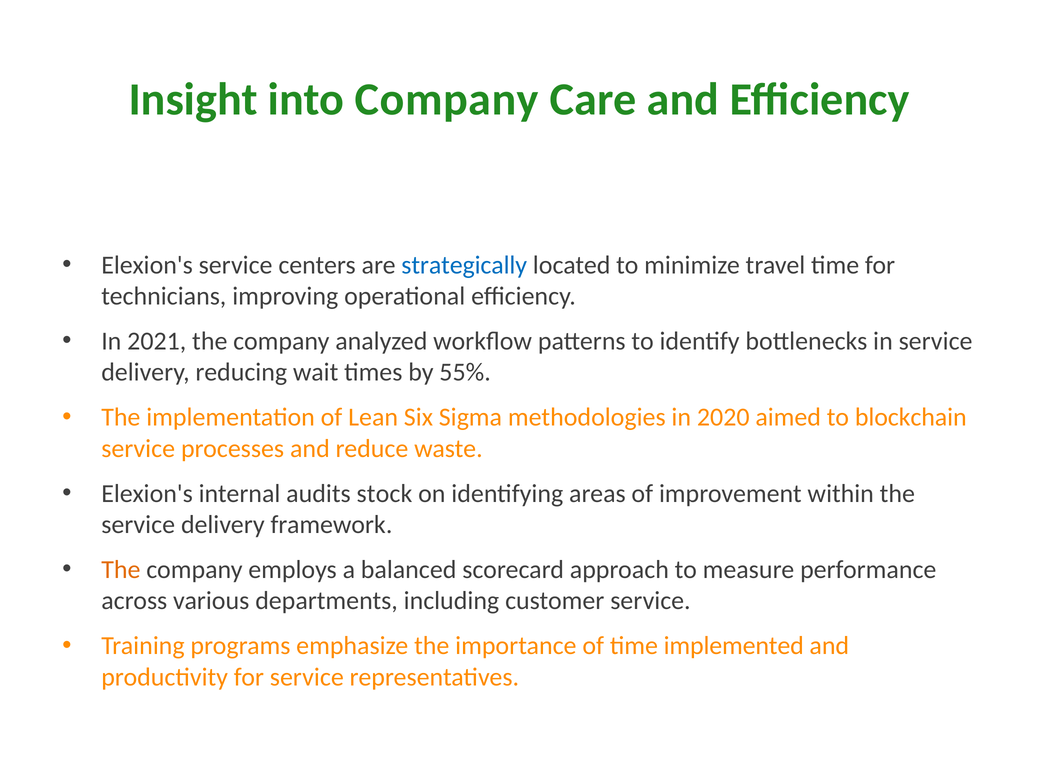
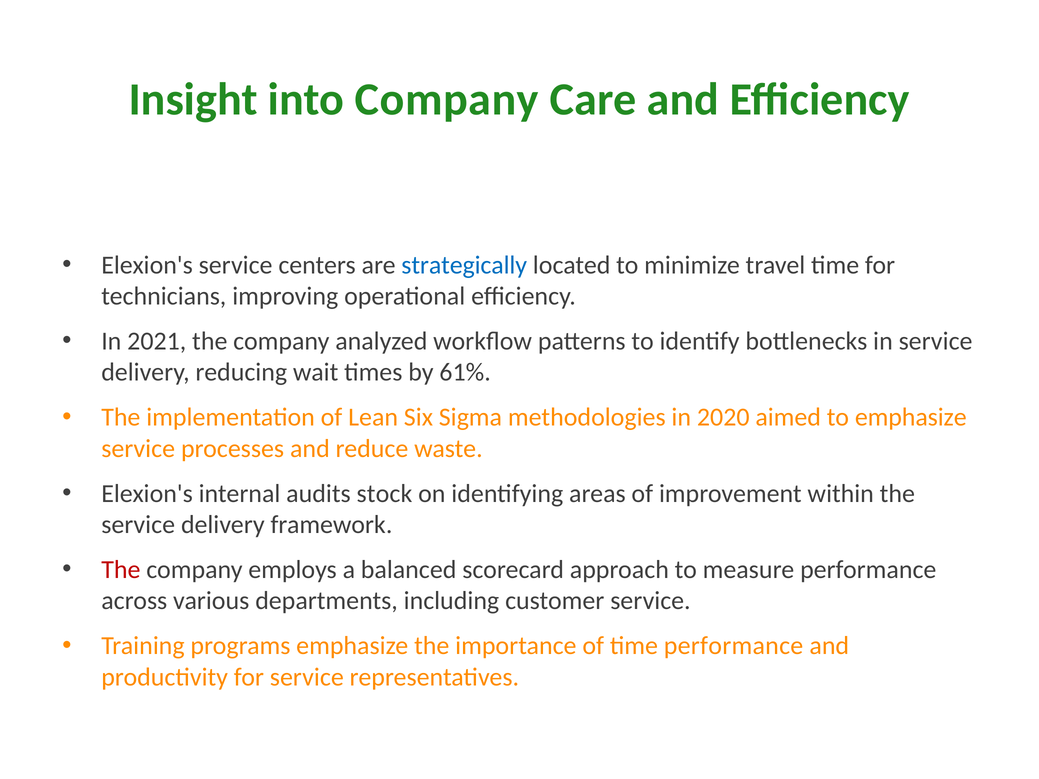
55%: 55% -> 61% (465, 372)
to blockchain: blockchain -> emphasize (911, 417)
The colour: orange -> red (121, 570)
time implemented: implemented -> performance (734, 646)
